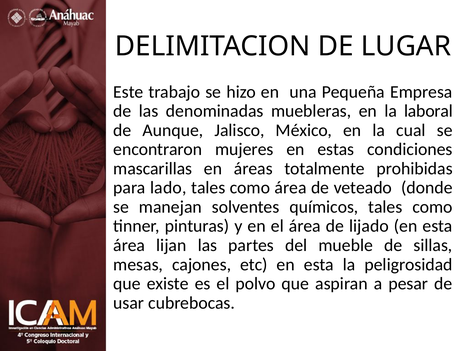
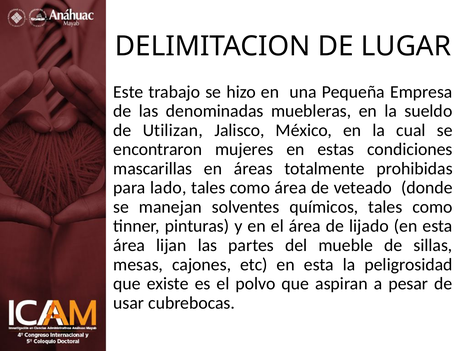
laboral: laboral -> sueldo (428, 111)
Aunque: Aunque -> Utilizan (173, 130)
